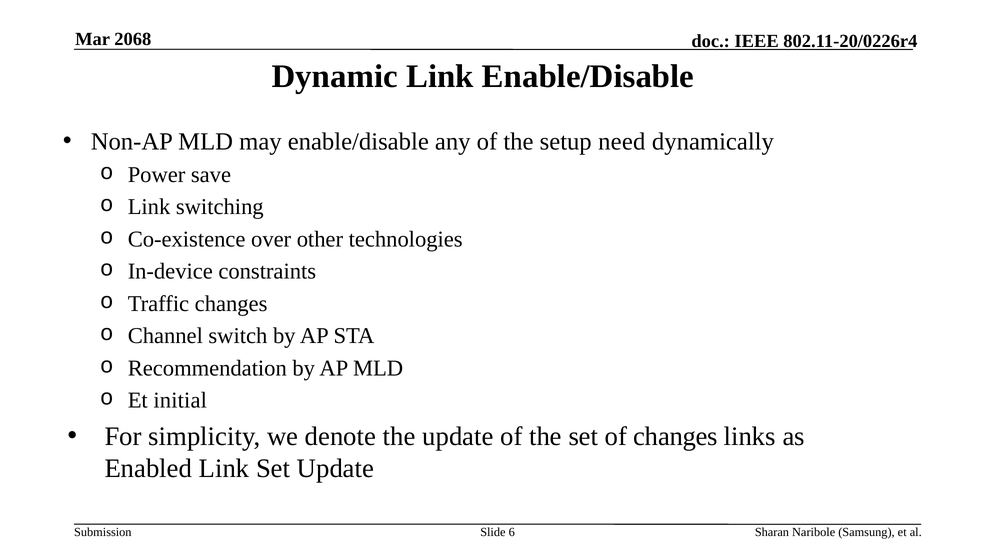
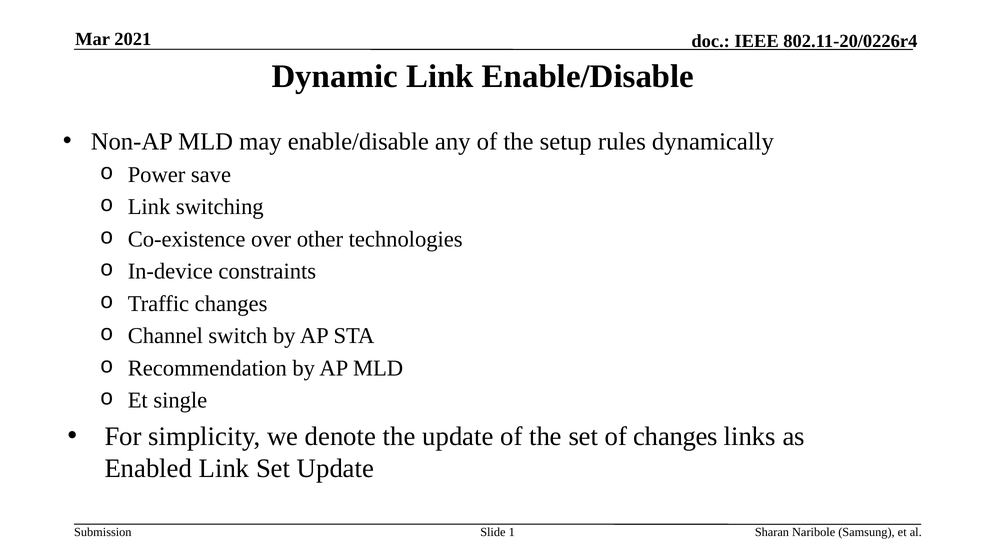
2068: 2068 -> 2021 (133, 39)
need: need -> rules (622, 141)
initial: initial -> single (180, 401)
6: 6 -> 1 (512, 532)
